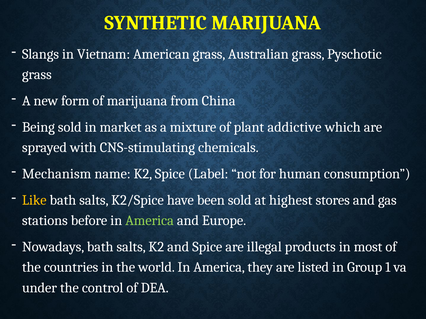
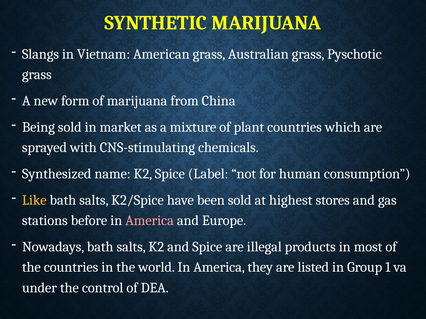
plant addictive: addictive -> countries (295, 127)
Mechanism: Mechanism -> Synthesized (57, 174)
America colour: light green -> pink (150, 221)
